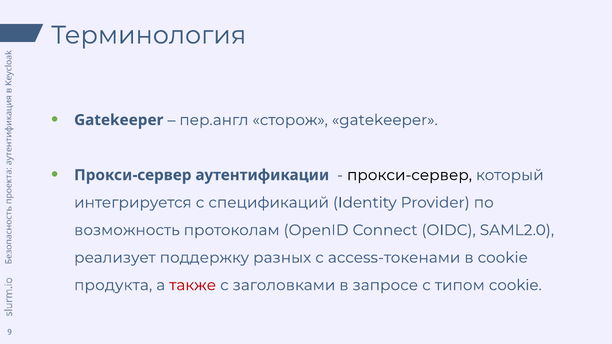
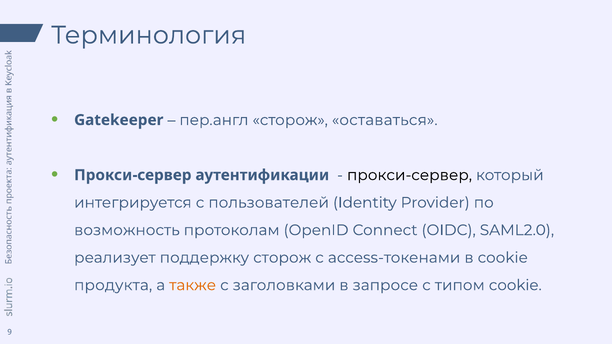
сторож gatekeeper: gatekeeper -> оставаться (385, 120)
спецификаций: спецификаций -> пользователей (269, 203)
поддержку разных: разных -> сторож (282, 258)
также colour: red -> orange (193, 285)
